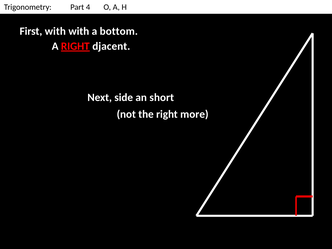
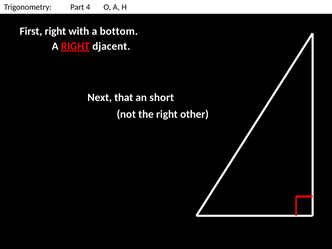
First with: with -> right (55, 31)
side: side -> that (124, 98)
more: more -> other (194, 114)
